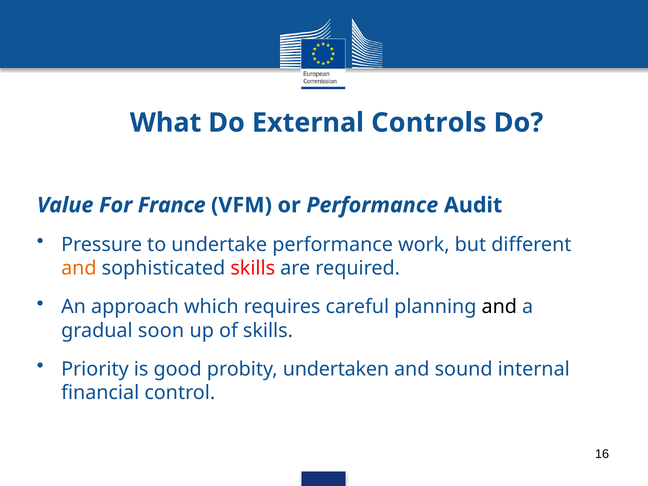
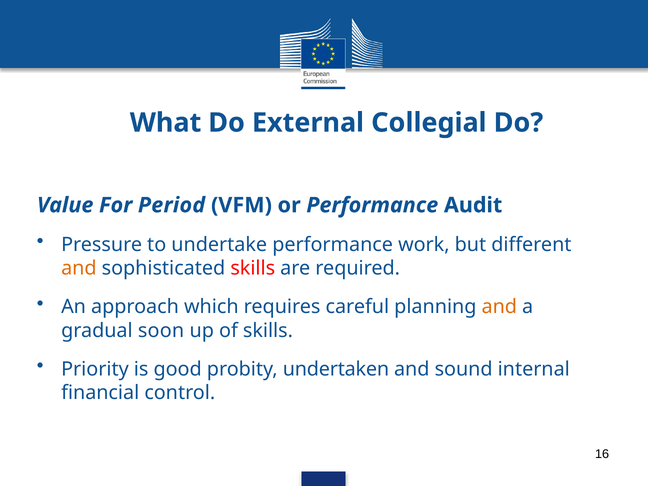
Controls: Controls -> Collegial (429, 123)
France: France -> Period (172, 205)
and colour: black -> orange (499, 307)
